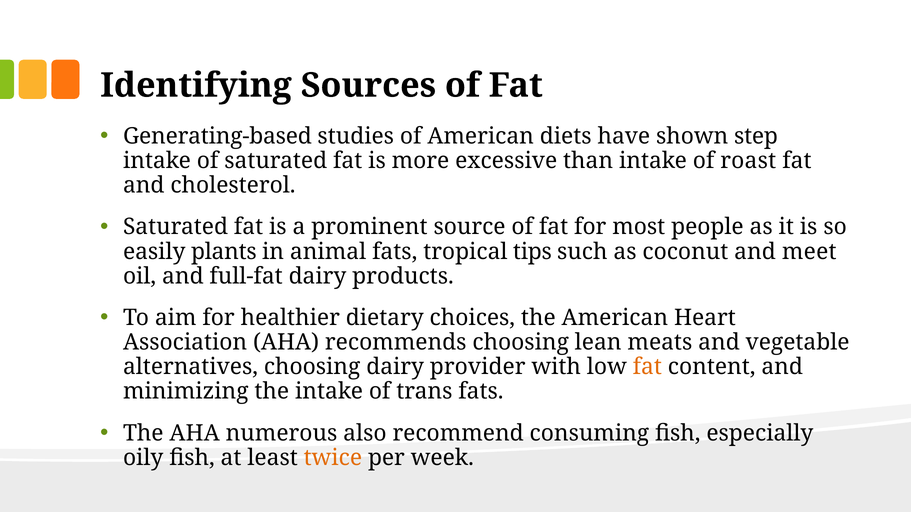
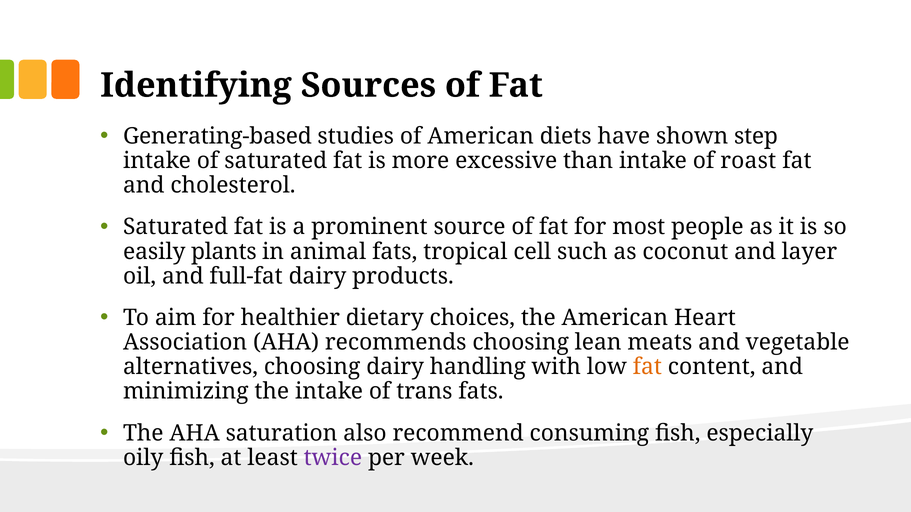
tips: tips -> cell (532, 252)
meet: meet -> layer (809, 252)
provider: provider -> handling (478, 367)
numerous: numerous -> saturation (282, 434)
twice colour: orange -> purple (333, 458)
